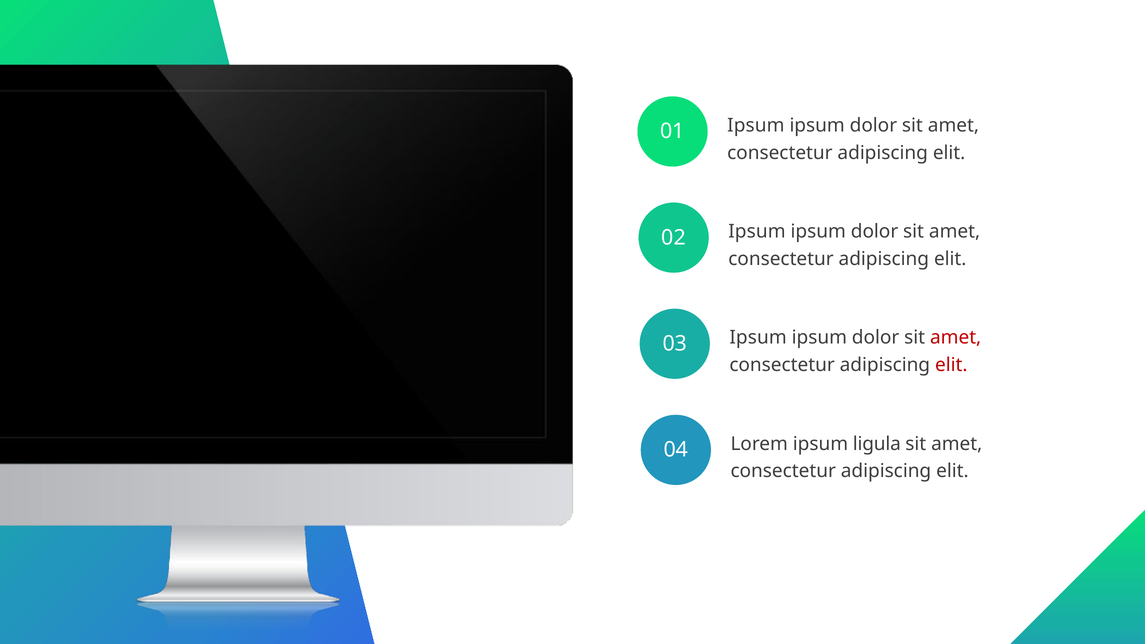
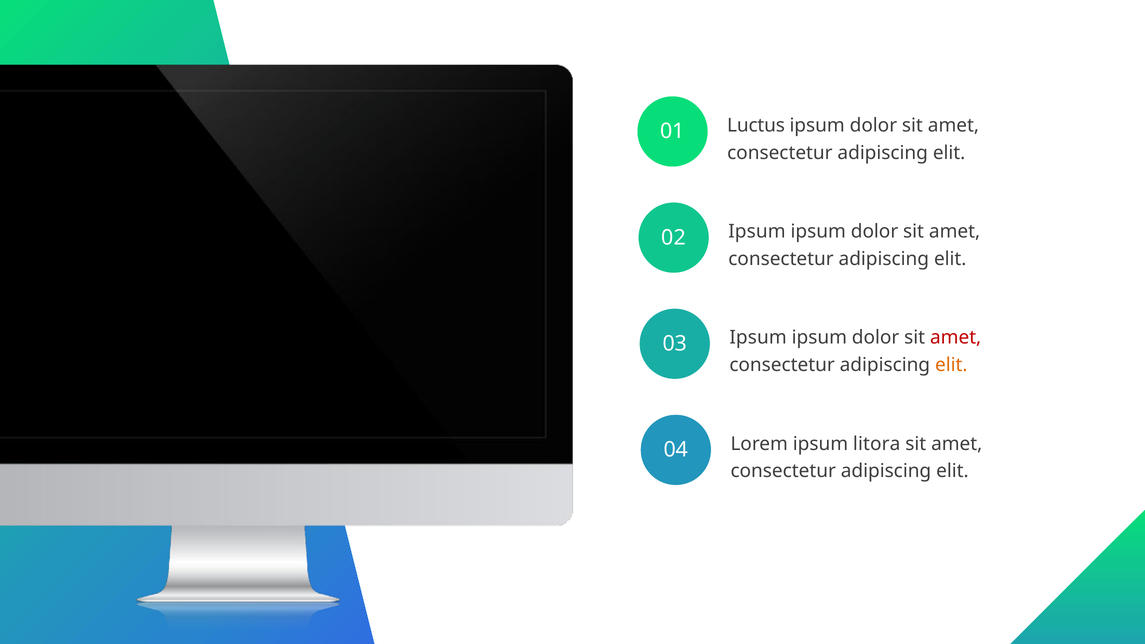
Ipsum: Ipsum -> Luctus (756, 125)
elit colour: red -> orange (951, 365)
ligula: ligula -> litora (877, 444)
